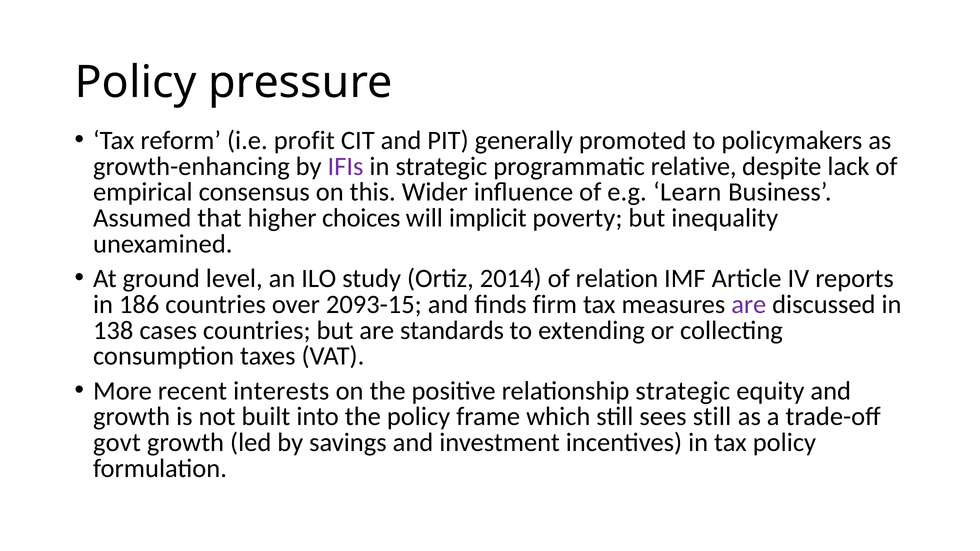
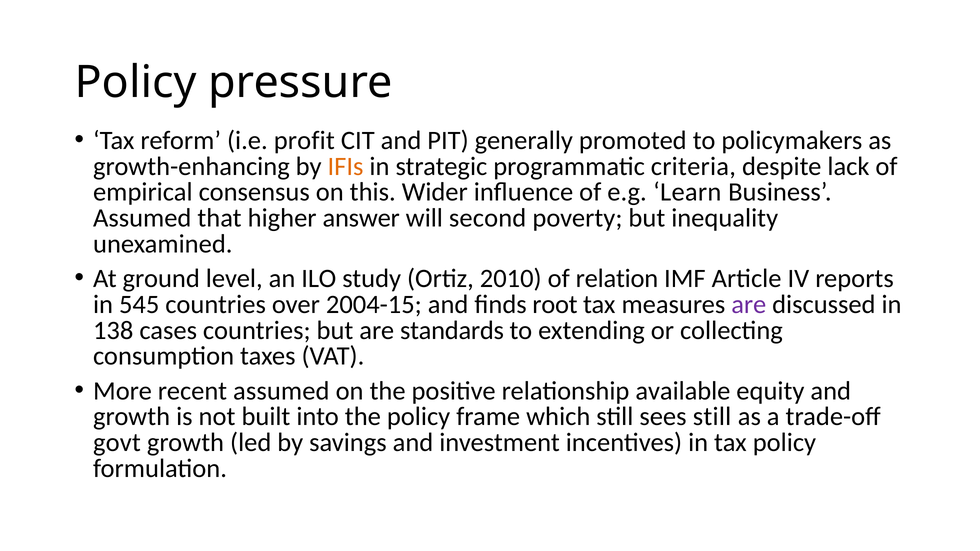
IFIs colour: purple -> orange (346, 167)
relative: relative -> criteria (693, 167)
choices: choices -> answer (361, 218)
implicit: implicit -> second (488, 218)
2014: 2014 -> 2010 (511, 279)
186: 186 -> 545 (139, 305)
2093-15: 2093-15 -> 2004-15 (374, 305)
firm: firm -> root (555, 305)
recent interests: interests -> assumed (281, 391)
relationship strategic: strategic -> available (683, 391)
